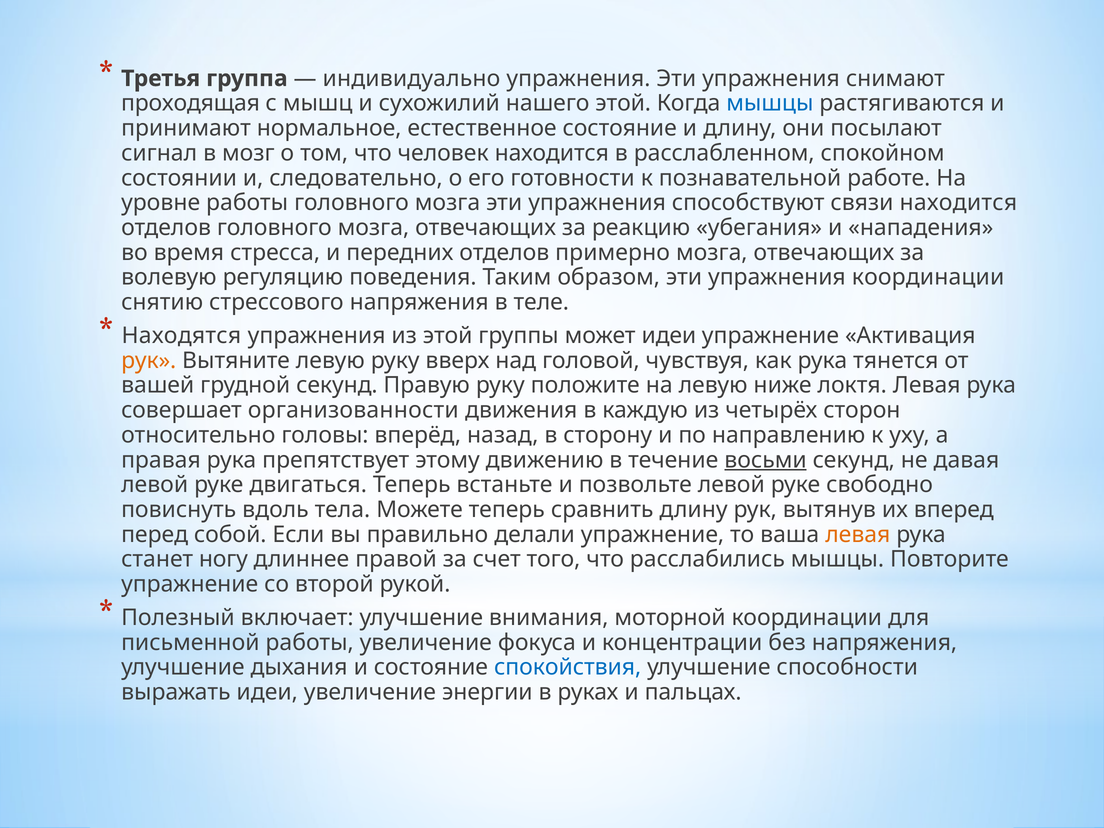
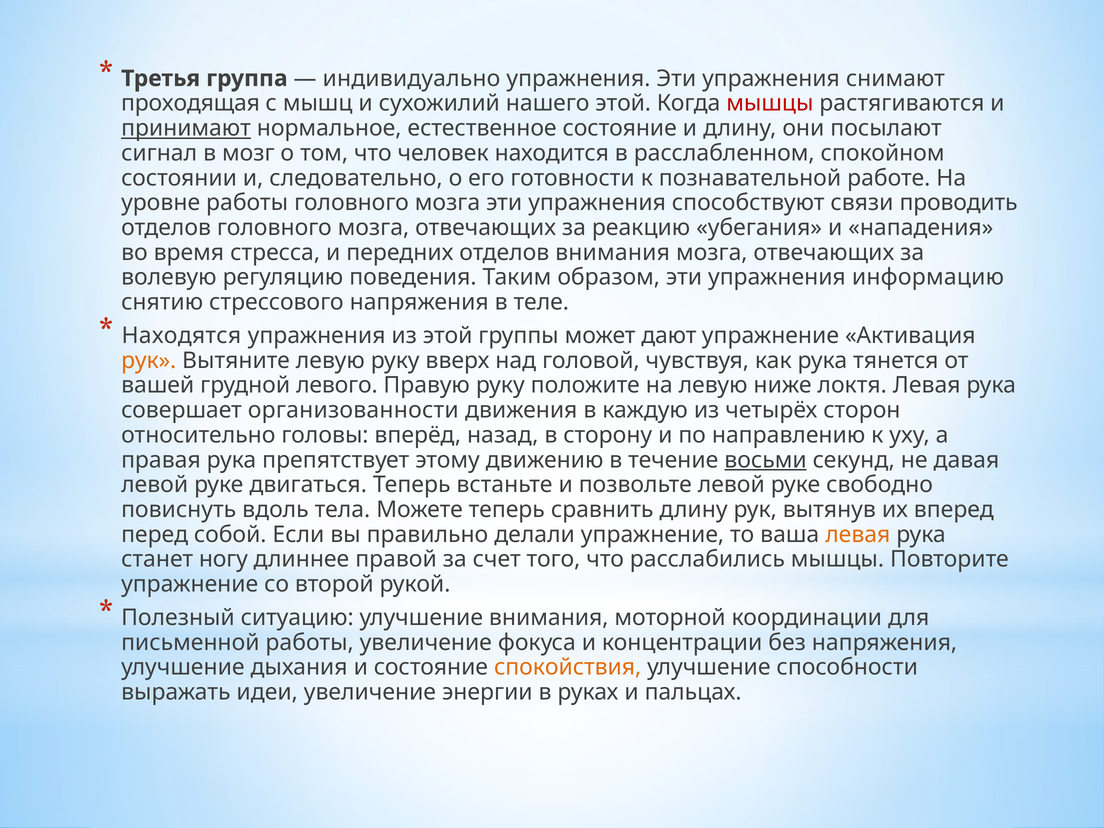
мышцы colour: blue -> red (770, 103)
принимают underline: none -> present (186, 128)
связи находится: находится -> проводить (959, 203)
отделов примерно: примерно -> внимания (613, 253)
упражнения координации: координации -> информацию (928, 277)
может идеи: идеи -> дают (669, 336)
грудной секунд: секунд -> левого (337, 385)
включает: включает -> ситуацию (297, 618)
спокойствия colour: blue -> orange (568, 667)
